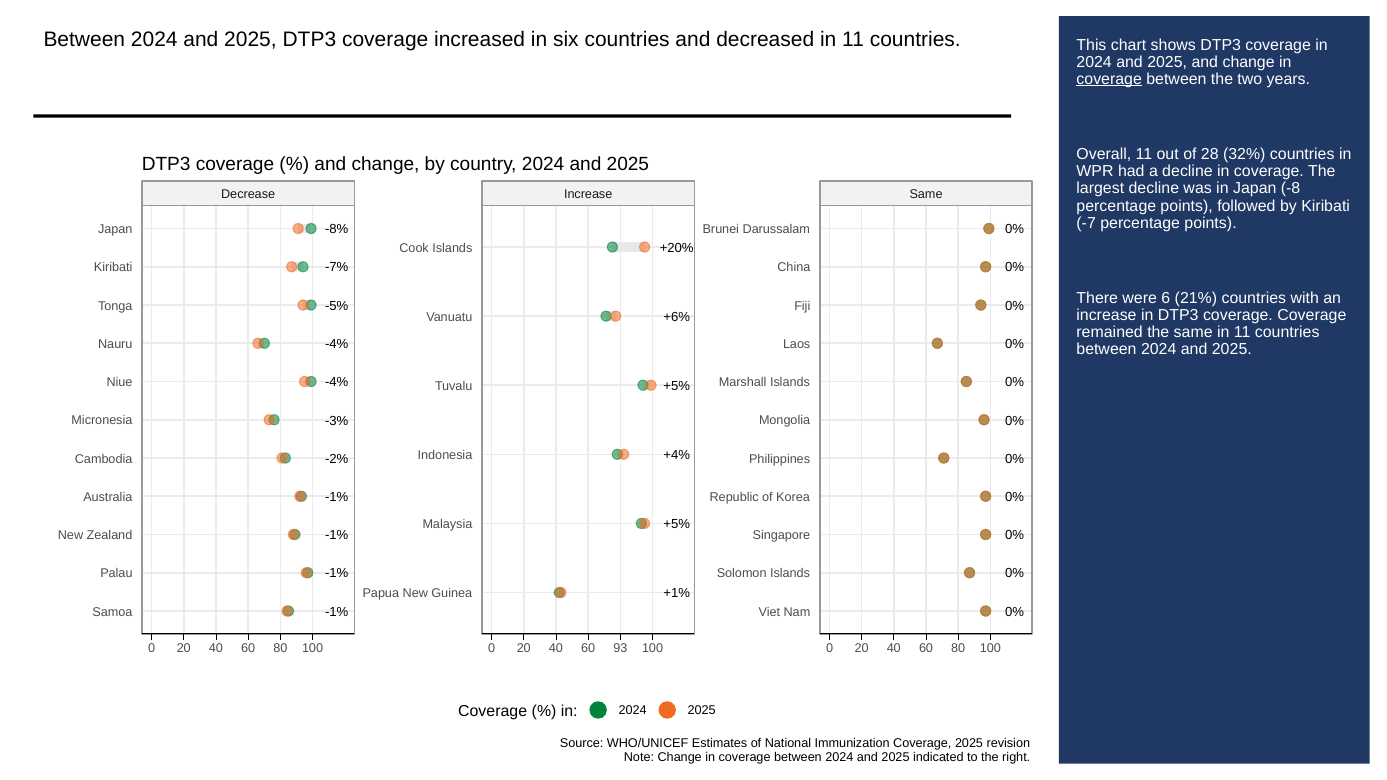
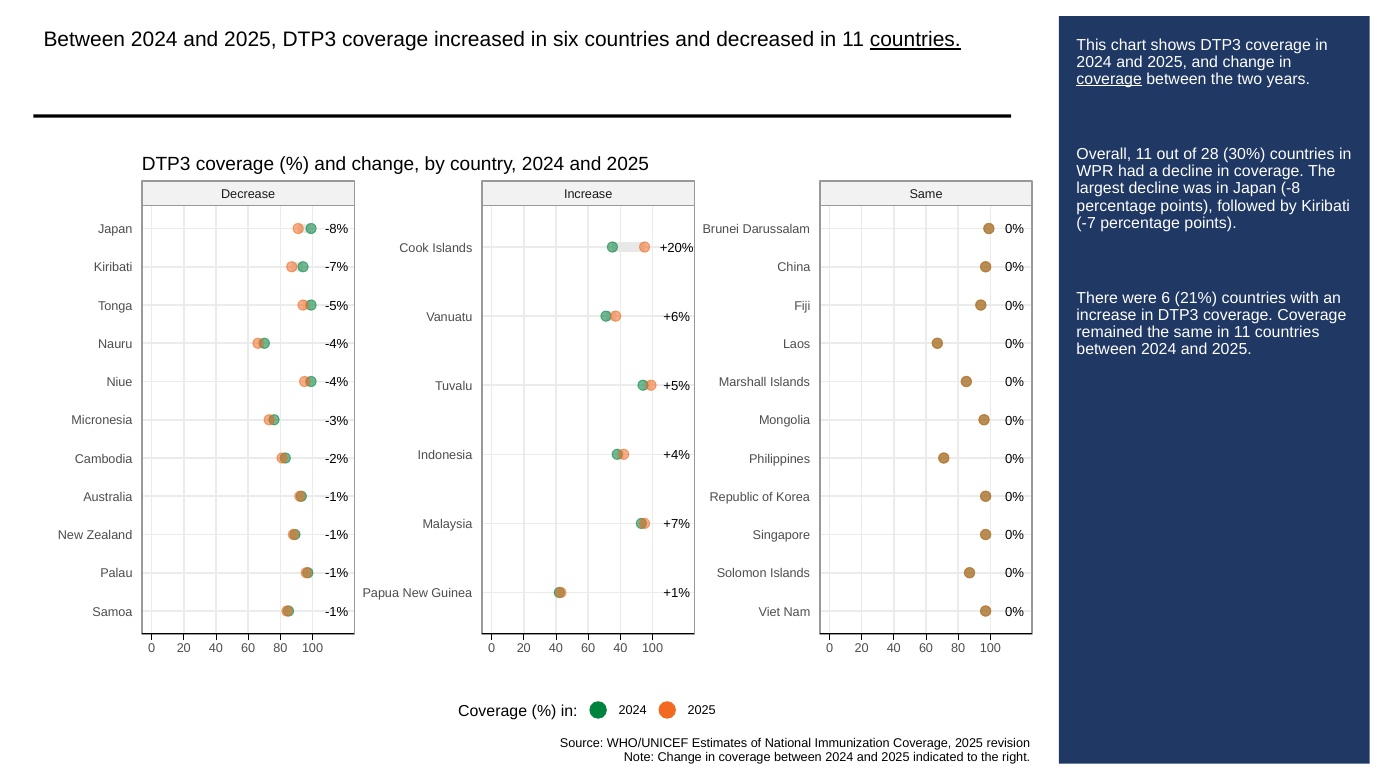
countries underline: none -> present (915, 40)
32%: 32% -> 30% (1244, 154)
+5%: +5% -> +7% (677, 524)
60 93: 93 -> 40 (620, 649)
